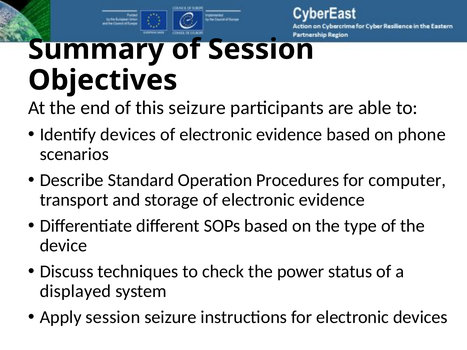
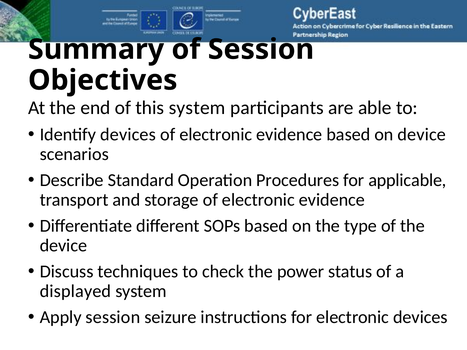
this seizure: seizure -> system (197, 108)
on phone: phone -> device (422, 135)
computer: computer -> applicable (407, 180)
